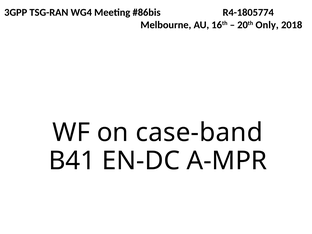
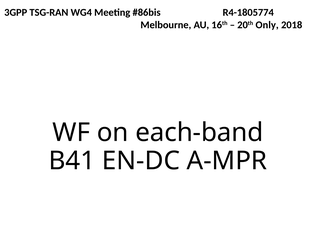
case-band: case-band -> each-band (199, 133)
